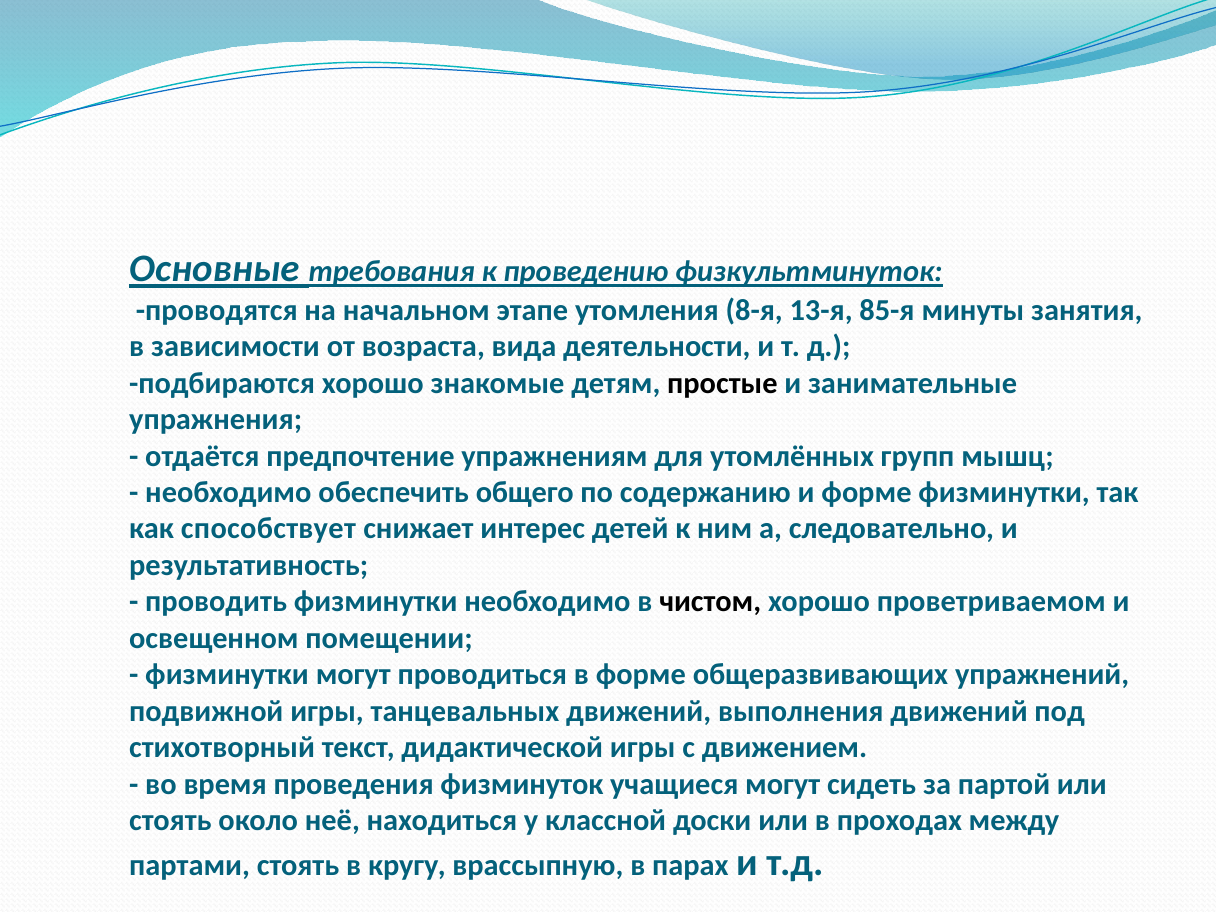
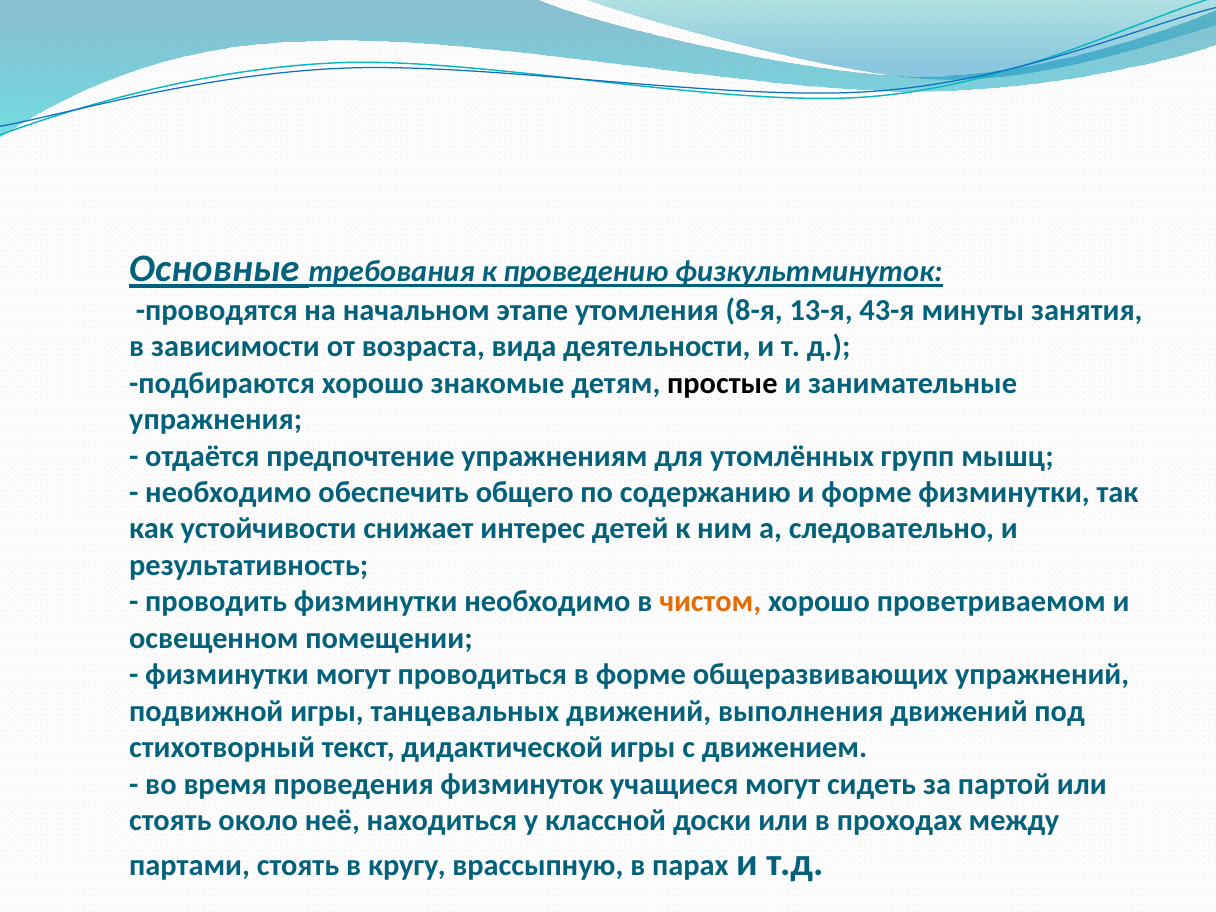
85-я: 85-я -> 43-я (887, 310)
способствует: способствует -> устойчивости (269, 529)
чистом colour: black -> orange (710, 602)
